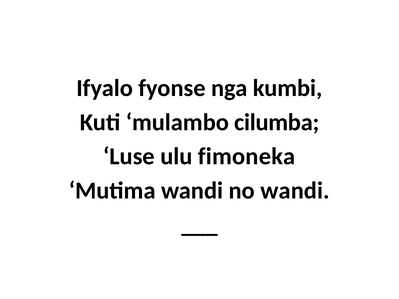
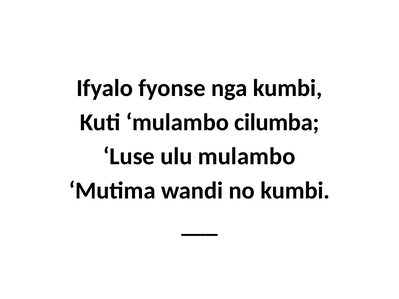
ulu fimoneka: fimoneka -> mulambo (247, 157)
no wandi: wandi -> kumbi (295, 191)
